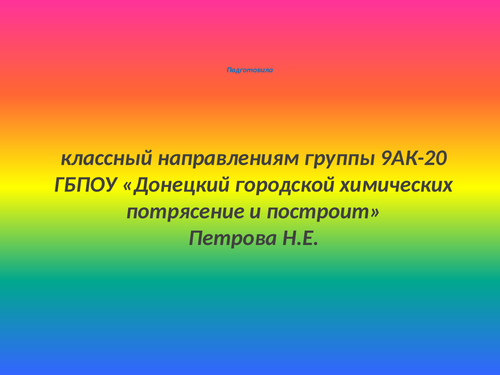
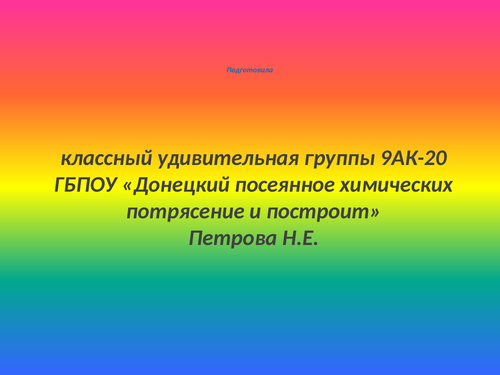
направлениям: направлениям -> удивительная (228, 158)
городской: городской -> посеянное (285, 184)
